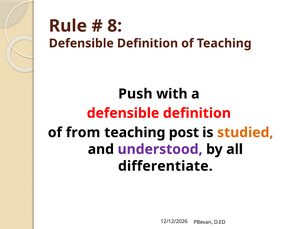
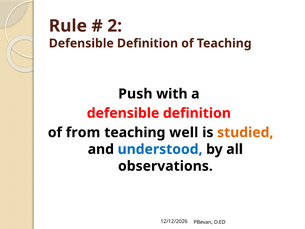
8: 8 -> 2 (115, 26)
post: post -> well (184, 132)
understood colour: purple -> blue (160, 149)
differentiate: differentiate -> observations (165, 166)
